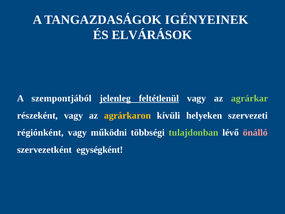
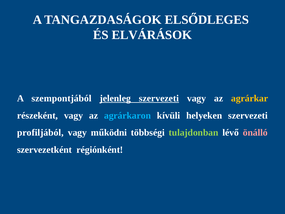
IGÉNYEINEK: IGÉNYEINEK -> ELSŐDLEGES (207, 20)
jelenleg feltétlenül: feltétlenül -> szervezeti (159, 98)
agrárkar colour: light green -> yellow (250, 98)
agrárkaron colour: yellow -> light blue (128, 115)
régiónként: régiónként -> profiljából (40, 132)
egységként: egységként -> régiónként (100, 150)
